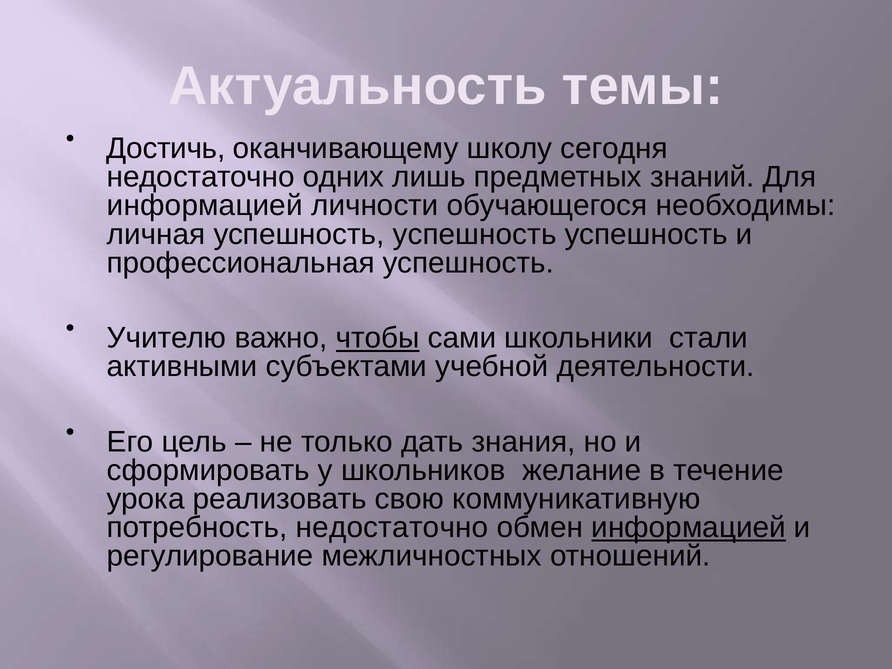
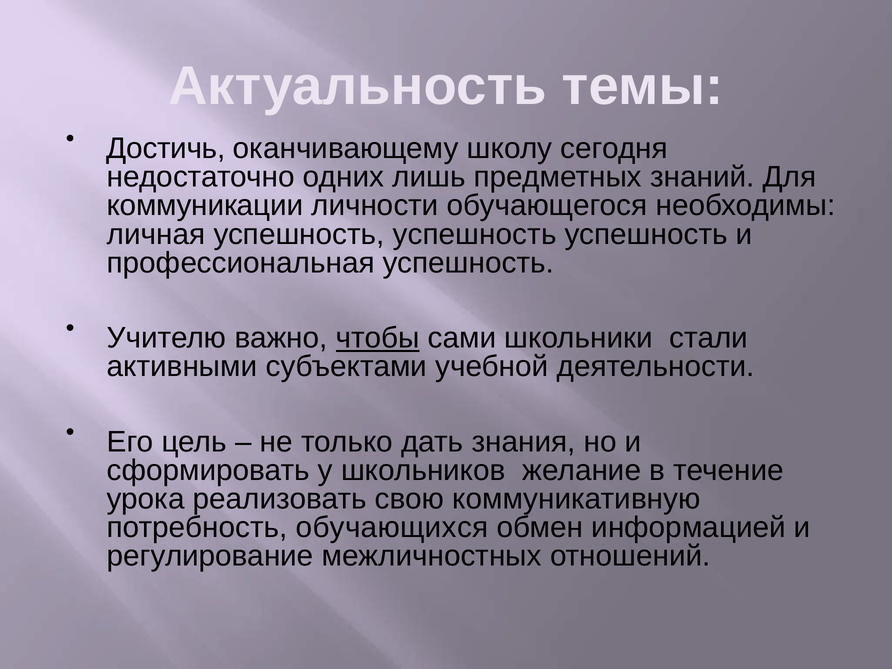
информацией: информацией -> коммуникации (205, 206)
потребность недостаточно: недостаточно -> обучающихся (392, 528)
информацией underline: present -> none (689, 528)
